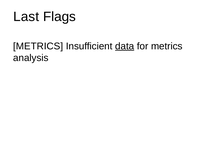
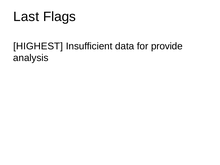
METRICS: METRICS -> HIGHEST (38, 46)
data underline: present -> none (125, 46)
for metrics: metrics -> provide (167, 46)
